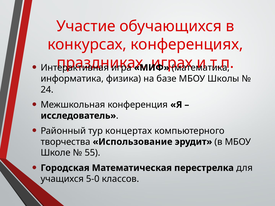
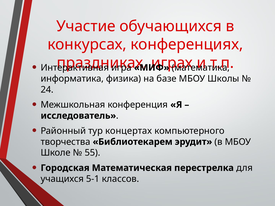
Использование: Использование -> Библиотекарем (133, 142)
5-0: 5-0 -> 5-1 (93, 179)
